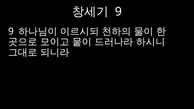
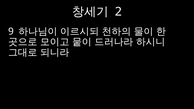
9: 9 -> 2 (118, 12)
